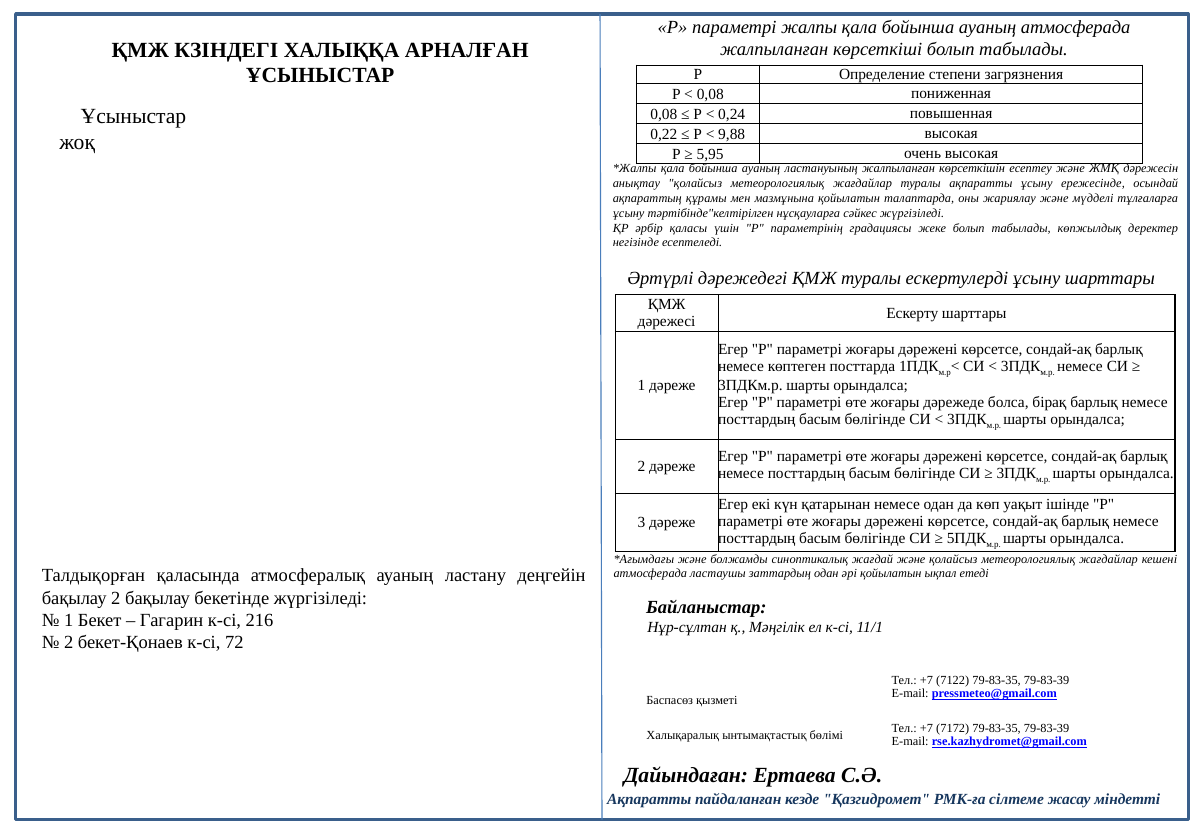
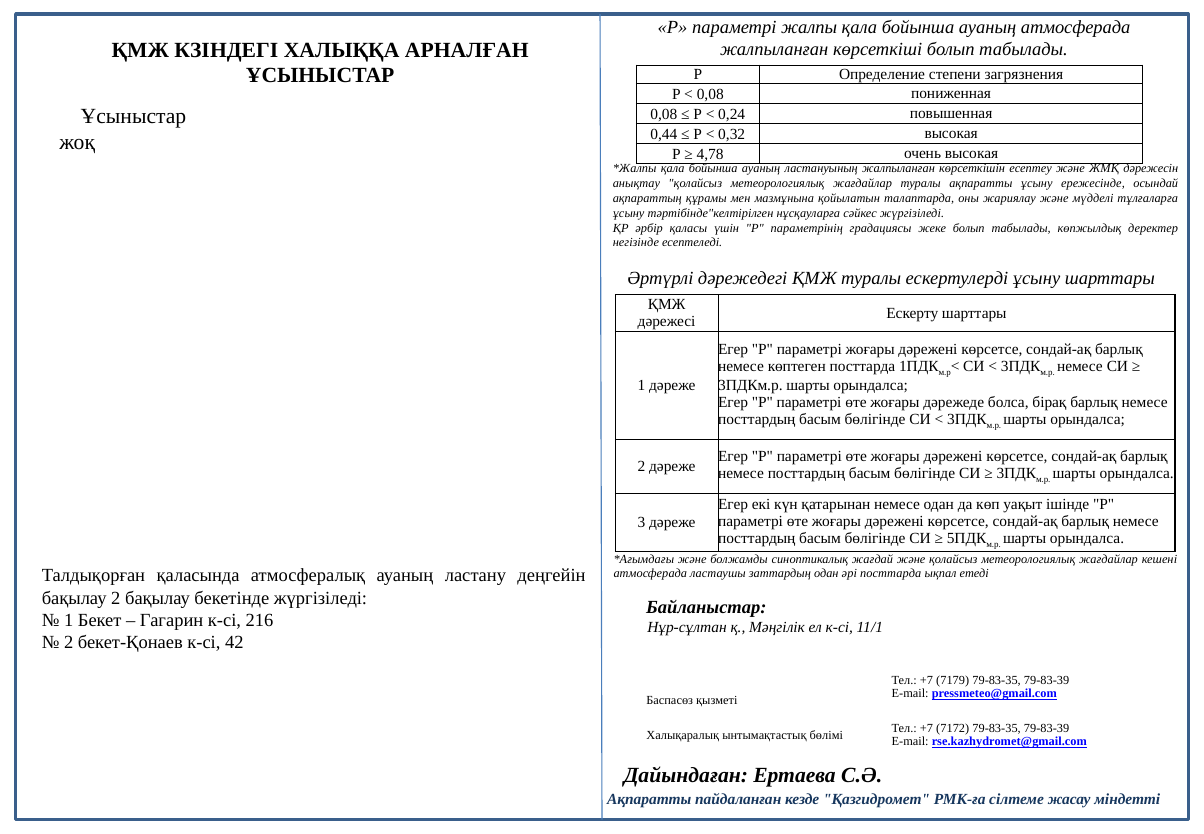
0,22: 0,22 -> 0,44 (664, 134)
9,88: 9,88 -> 0,32 (732, 134)
5,95: 5,95 -> 4,78 (710, 154)
әрі қойылатын: қойылатын -> посттарда (891, 574)
72: 72 -> 42 (234, 642)
7122: 7122 -> 7179 (953, 680)
